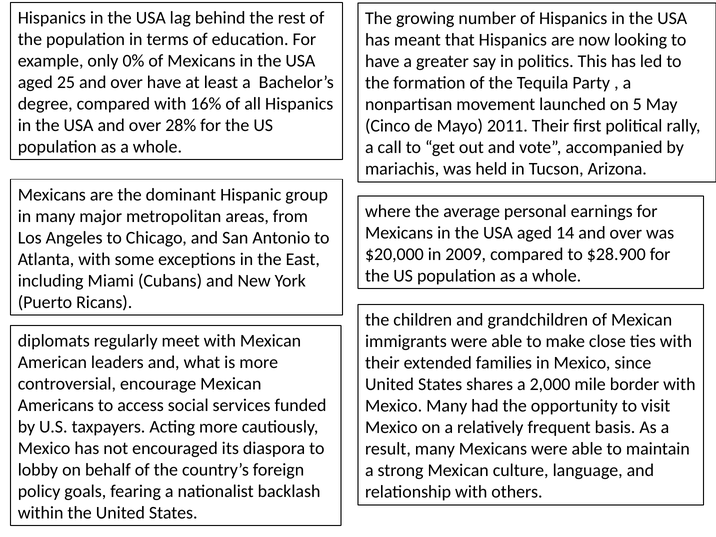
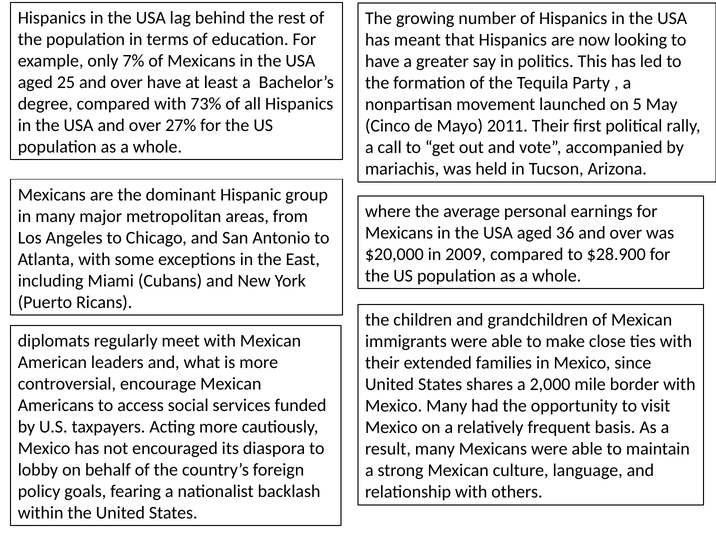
0%: 0% -> 7% (133, 61)
16%: 16% -> 73% (206, 104)
28%: 28% -> 27% (181, 125)
14: 14 -> 36 (565, 233)
